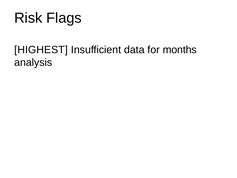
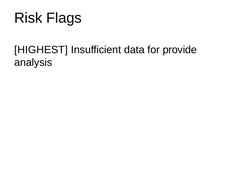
months: months -> provide (180, 50)
